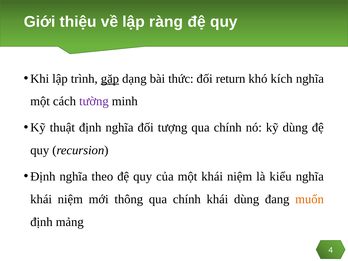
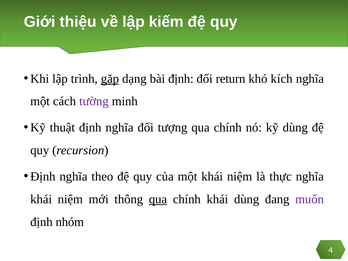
ràng: ràng -> kiếm (166, 22)
bài thức: thức -> định (181, 79)
kiểu: kiểu -> thực (281, 177)
qua underline: none -> present (158, 199)
muốn colour: orange -> purple (310, 199)
mảng: mảng -> nhóm (70, 222)
